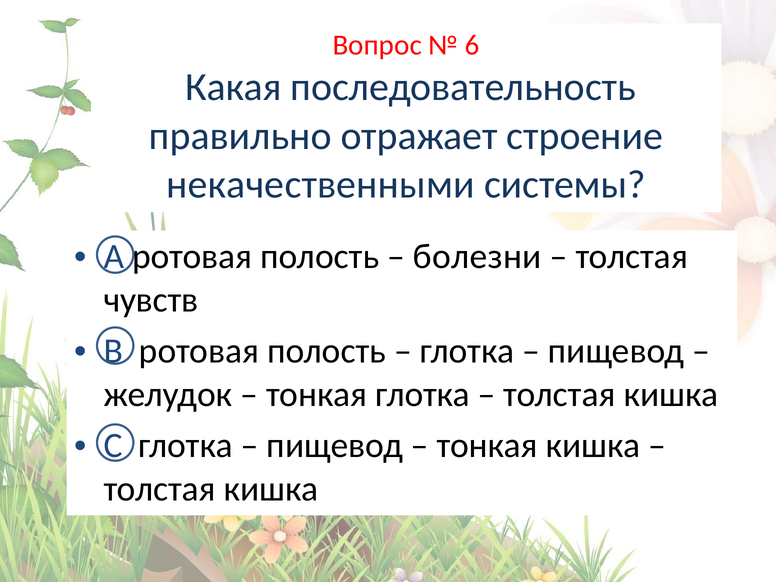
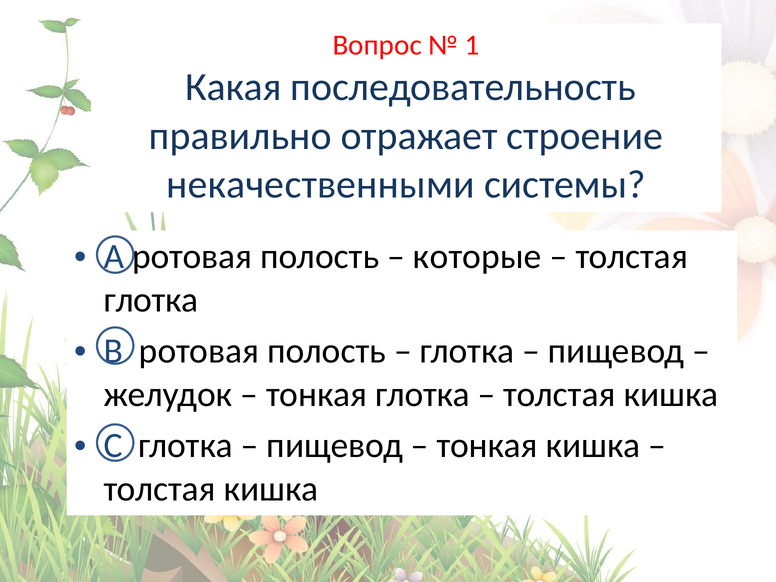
6: 6 -> 1 (472, 45)
болезни: болезни -> которые (477, 256)
чувств: чувств -> глотка (151, 300)
